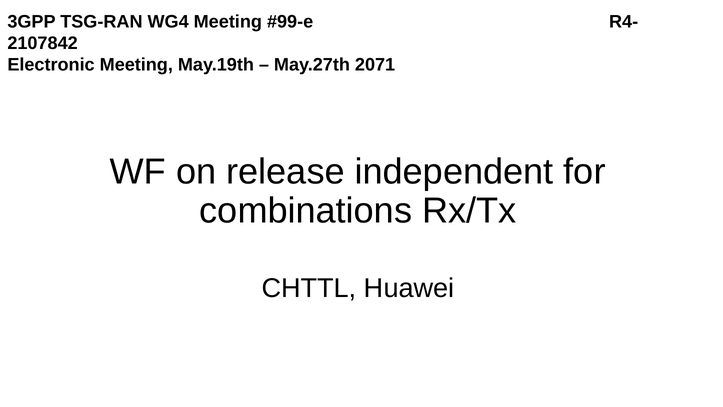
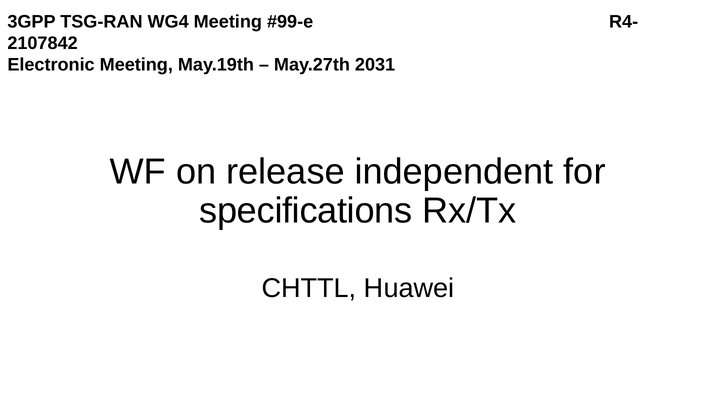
2071: 2071 -> 2031 (375, 65)
combinations: combinations -> specifications (306, 211)
